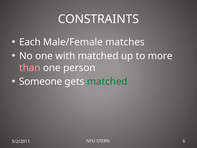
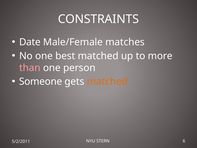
Each: Each -> Date (30, 42)
with: with -> best (65, 56)
matched colour: green -> orange (107, 81)
